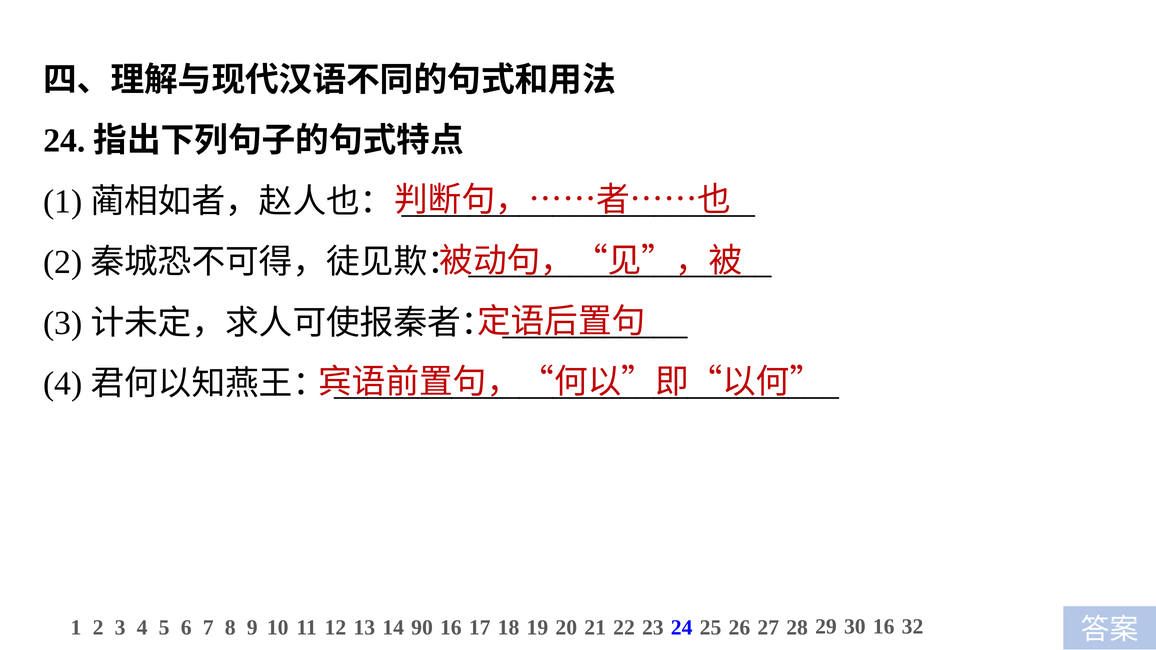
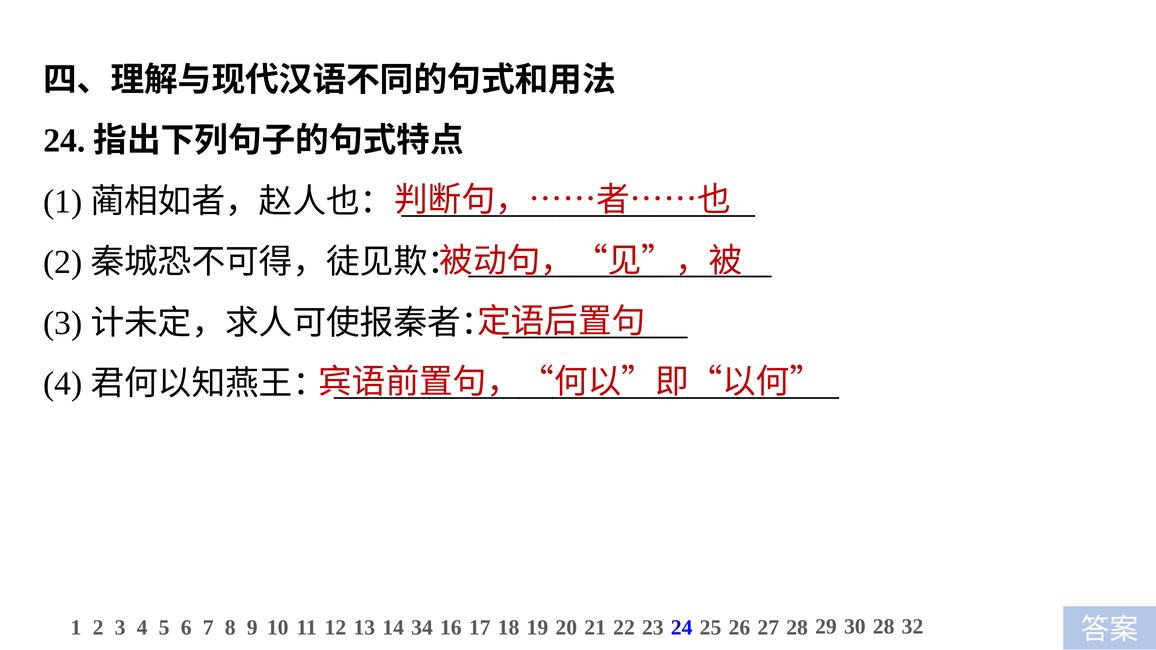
90: 90 -> 34 (422, 628)
30 16: 16 -> 28 (884, 627)
